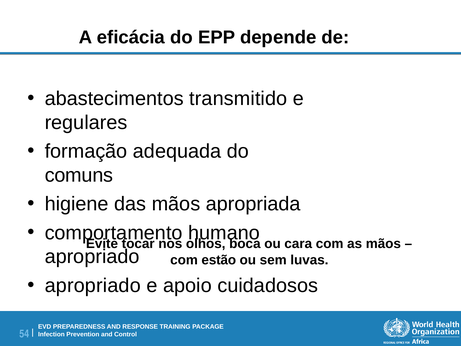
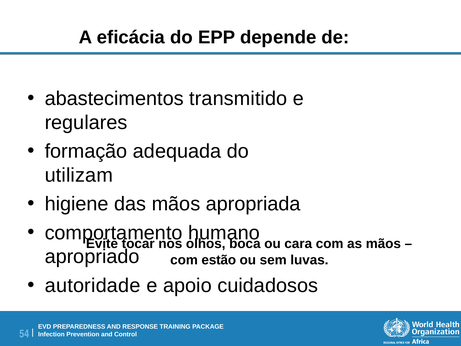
comuns: comuns -> utilizam (79, 175)
apropriado: apropriado -> autoridade (93, 285)
